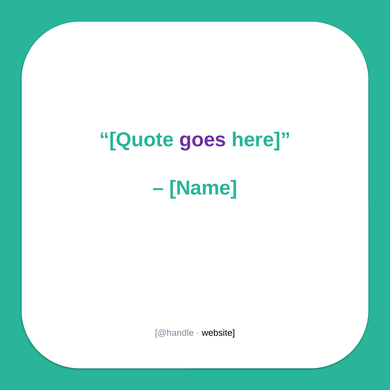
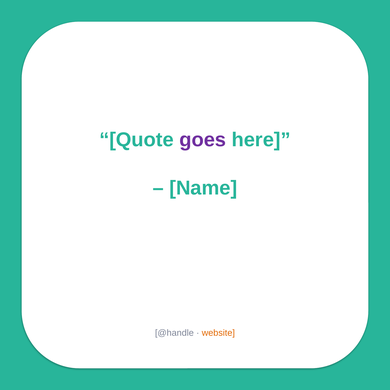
website colour: black -> orange (218, 333)
